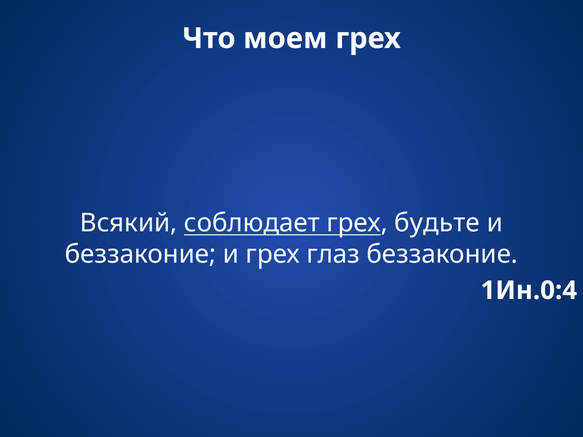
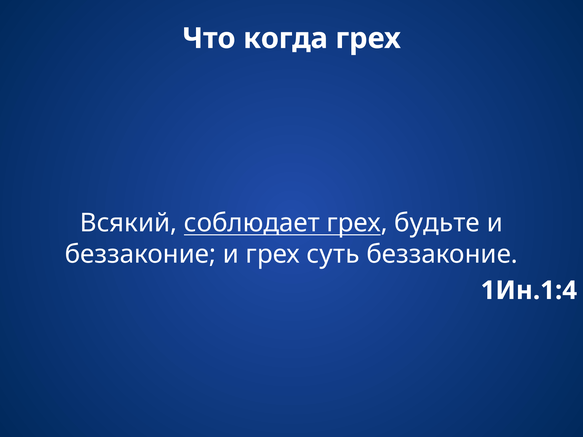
моем: моем -> когда (286, 38)
глаз: глаз -> суть (333, 254)
1Ин.0:4: 1Ин.0:4 -> 1Ин.1:4 (529, 291)
